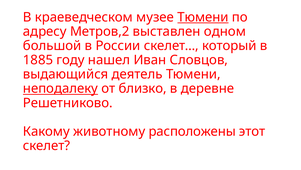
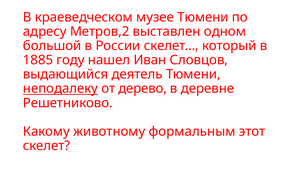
Тюмени underline: present -> none (203, 17)
близко: близко -> дерево (143, 88)
расположены: расположены -> формальным (192, 131)
